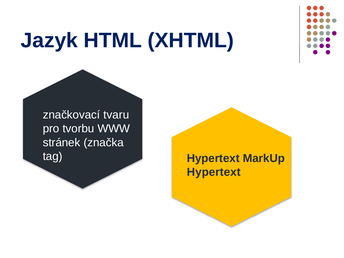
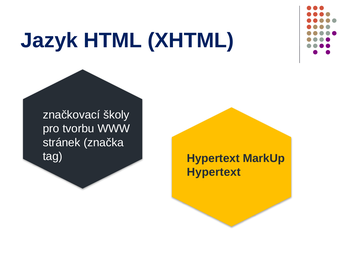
tvaru: tvaru -> školy (116, 115)
